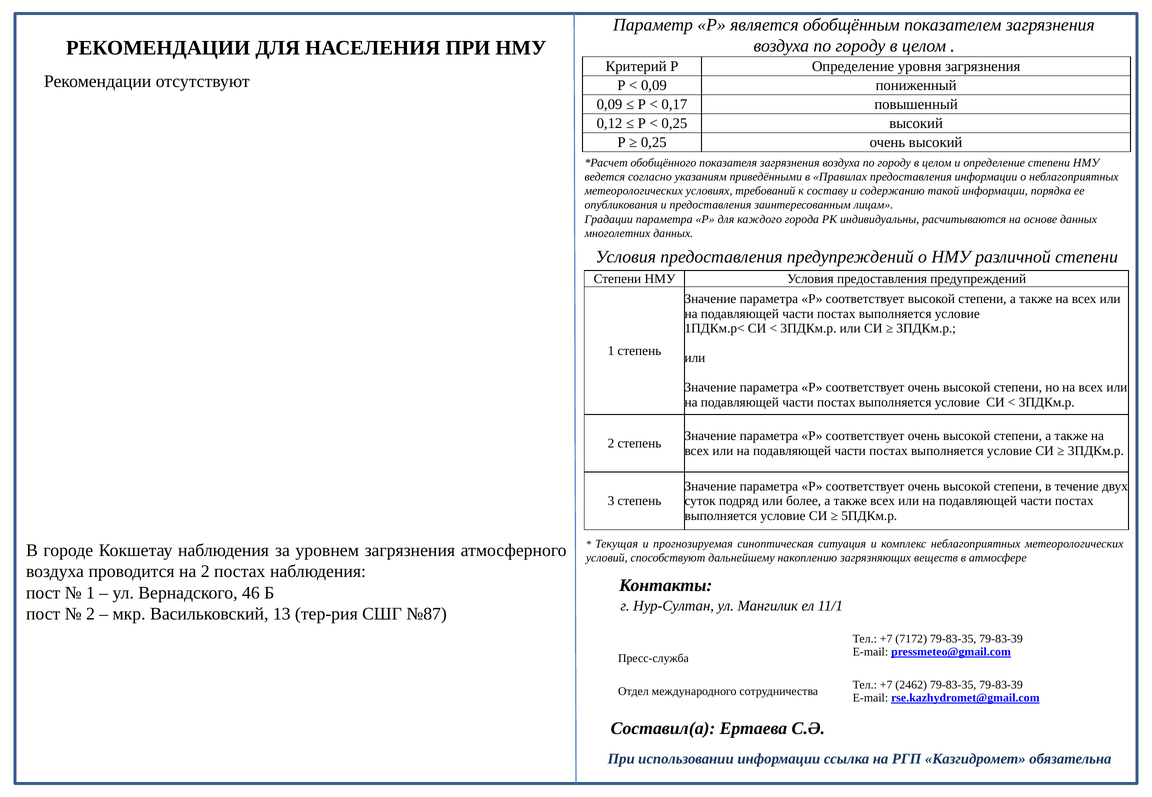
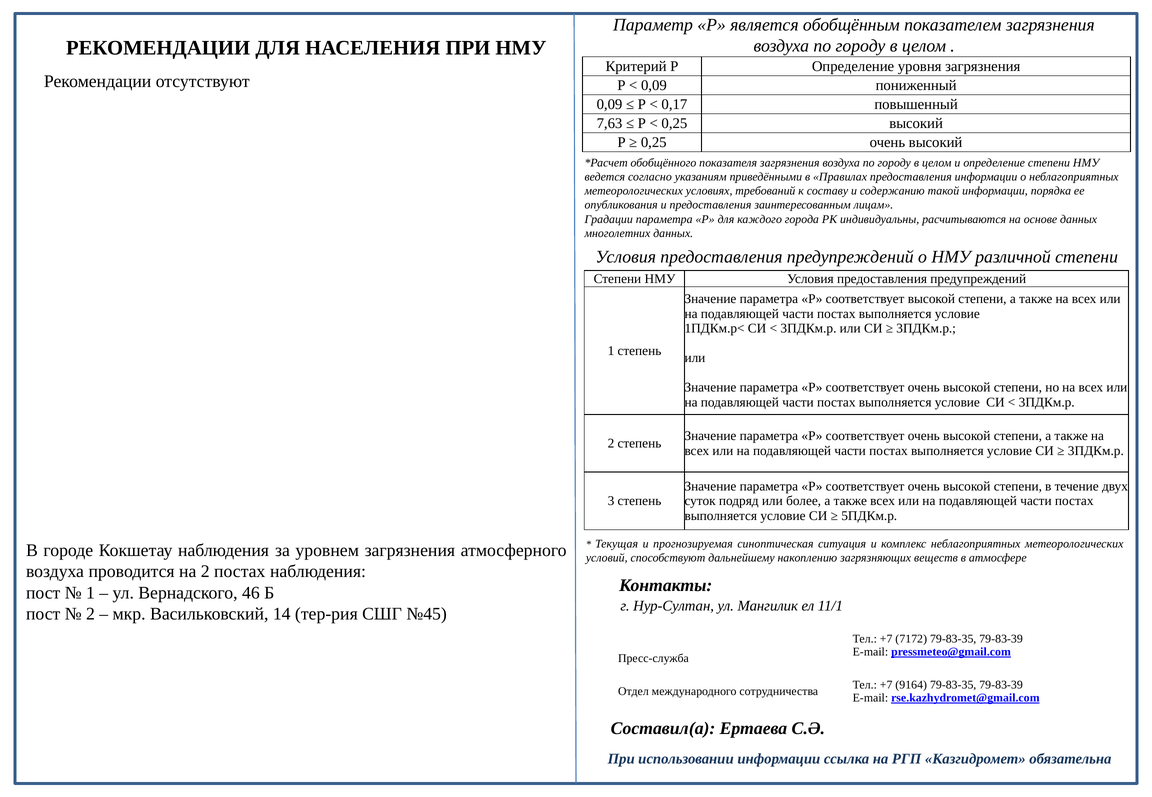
0,12: 0,12 -> 7,63 (610, 123)
13: 13 -> 14 (282, 614)
№87: №87 -> №45 (427, 614)
2462: 2462 -> 9164 (911, 685)
